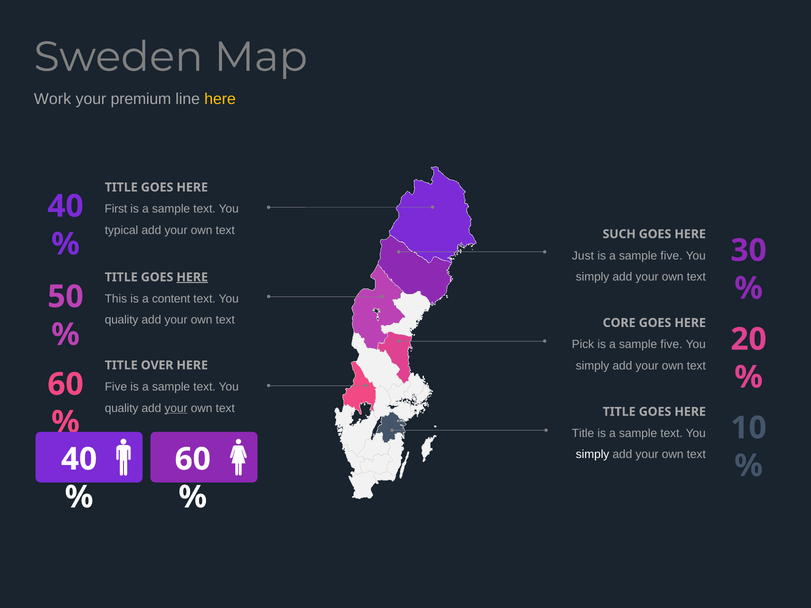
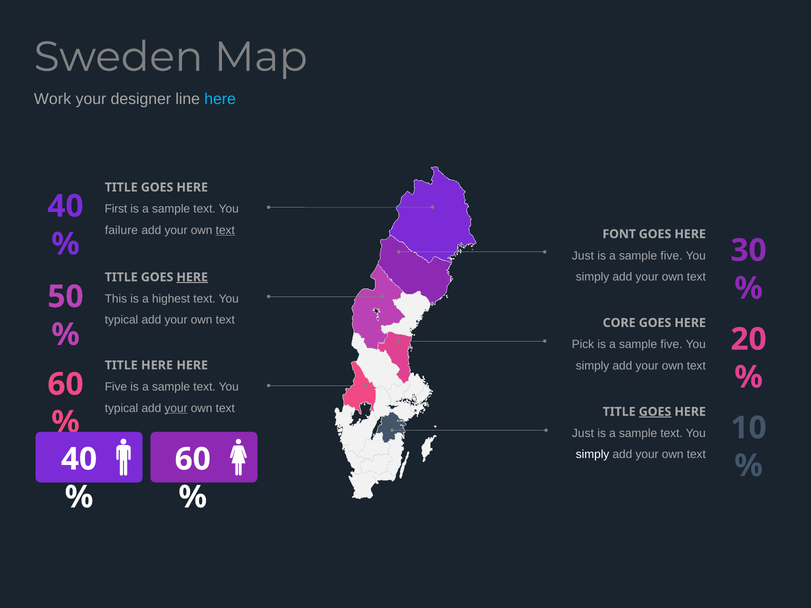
premium: premium -> designer (141, 99)
here colour: yellow -> light blue (220, 99)
typical: typical -> failure (121, 230)
text underline: none -> present (225, 230)
SUCH: SUCH -> FONT (619, 234)
content: content -> highest (171, 299)
quality: quality -> typical (122, 320)
TITLE OVER: OVER -> HERE (157, 365)
quality: quality -> typical (122, 408)
GOES underline: none -> present (655, 412)
Title: Title -> Just (583, 433)
